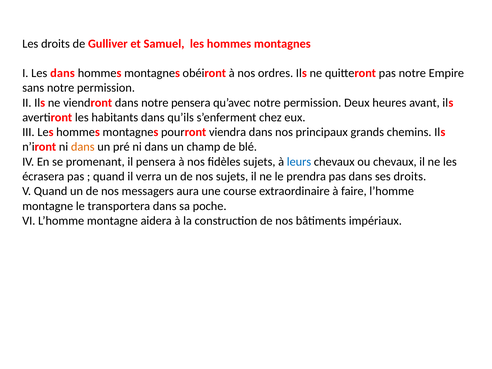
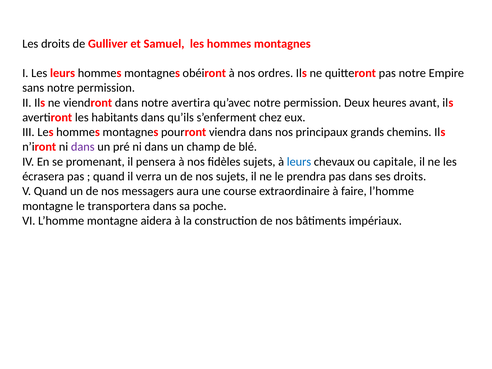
Les dans: dans -> leurs (63, 73)
notre pensera: pensera -> avertira (191, 103)
dans colour: orange -> purple (83, 147)
ou chevaux: chevaux -> capitale (395, 162)
